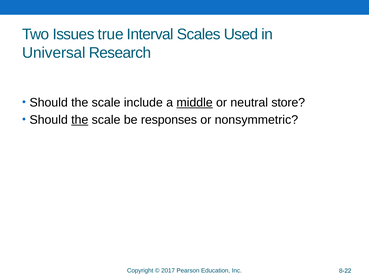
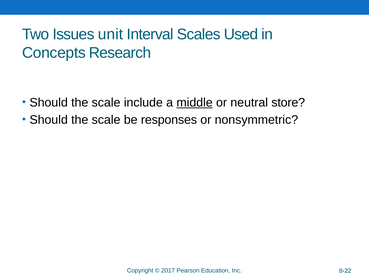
true: true -> unit (111, 34)
Universal: Universal -> Concepts (54, 53)
the underline: present -> none (80, 120)
